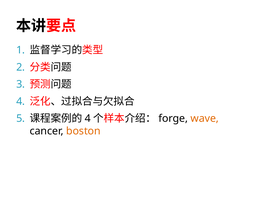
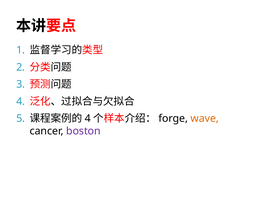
boston colour: orange -> purple (83, 131)
